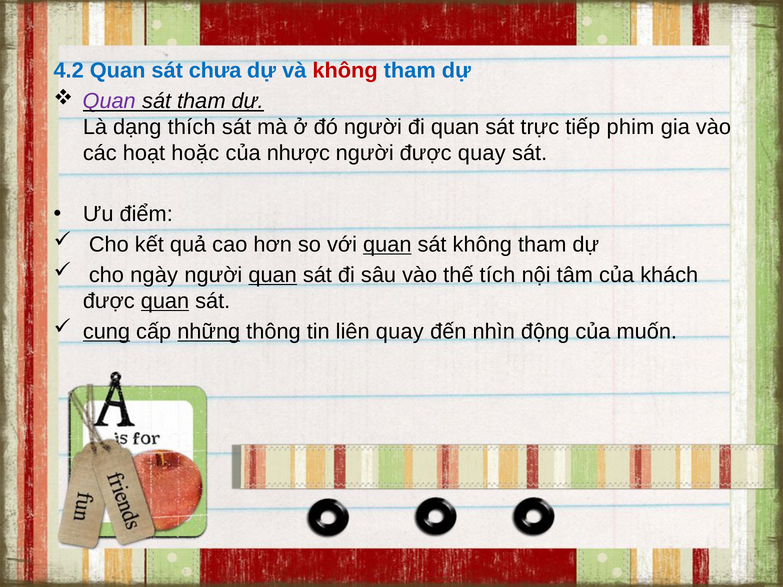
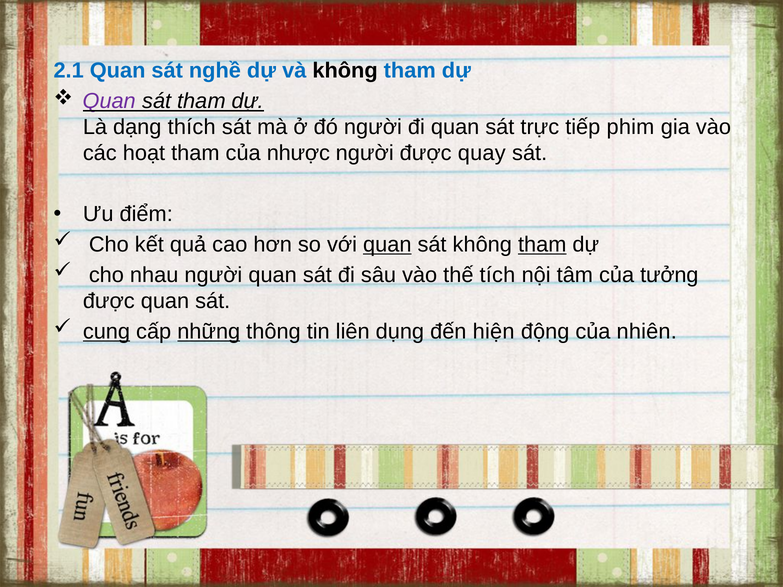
4.2: 4.2 -> 2.1 (69, 71)
chưa: chưa -> nghề (215, 71)
không colour: red -> black (345, 71)
hoạt hoặc: hoặc -> tham (195, 153)
tham underline: none -> present (542, 245)
ngày: ngày -> nhau (154, 275)
quan underline: present -> none (273, 275)
khách: khách -> tưởng (669, 275)
quan underline: present -> none (165, 301)
liên quay: quay -> dụng (400, 332)
nhìn: nhìn -> hiện (494, 332)
muốn: muốn -> nhiên (647, 332)
